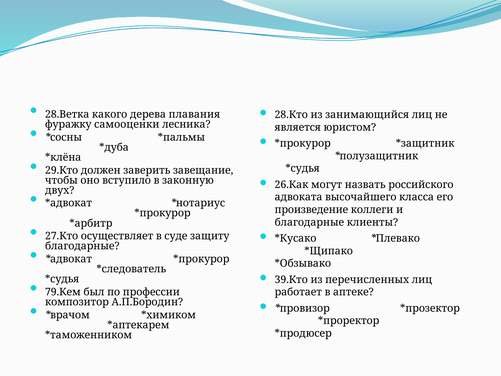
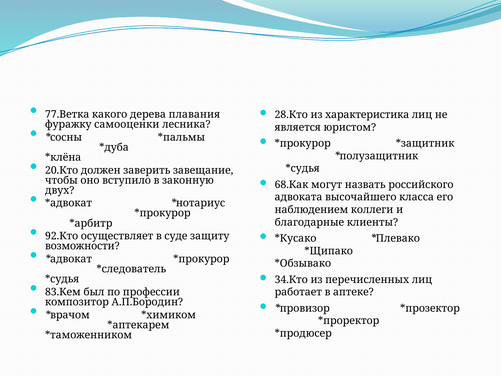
28.Ветка: 28.Ветка -> 77.Ветка (67, 114)
занимающийся: занимающийся -> характеристика (367, 115)
29.Кто: 29.Кто -> 20.Кто (62, 170)
26.Как: 26.Как -> 68.Как (292, 185)
произведение: произведение -> наблюдением (311, 210)
27.Кто: 27.Кто -> 92.Кто (62, 236)
благодарные: благодарные -> возможности (82, 246)
39.Кто: 39.Кто -> 34.Кто (291, 279)
79.Кем: 79.Кем -> 83.Кем (63, 292)
